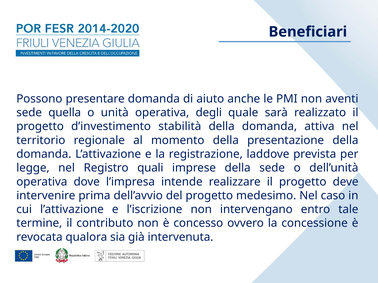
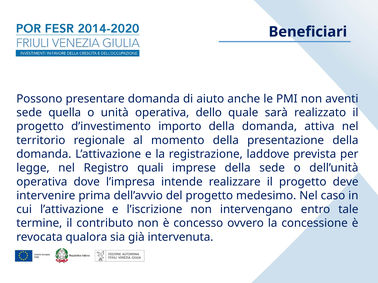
degli: degli -> dello (209, 113)
stabilità: stabilità -> importo (180, 127)
